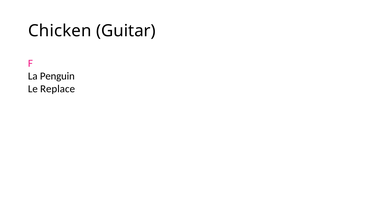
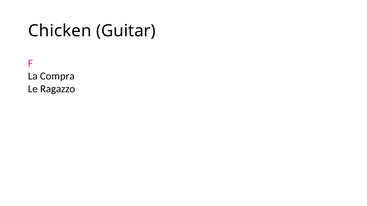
Penguin: Penguin -> Compra (57, 76)
Replace: Replace -> Ragazzo (58, 89)
